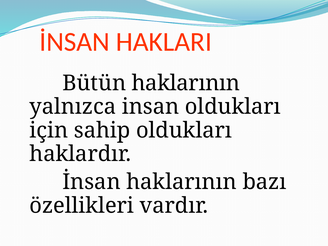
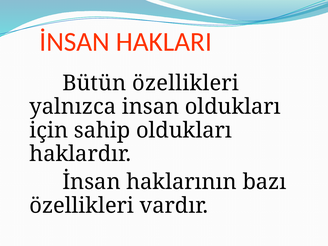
Bütün haklarının: haklarının -> özellikleri (186, 83)
